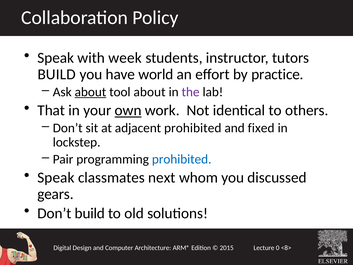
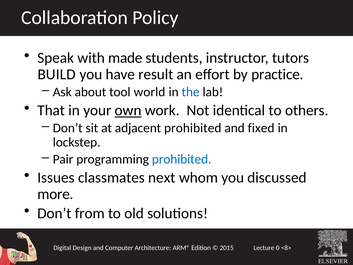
week: week -> made (125, 58)
world: world -> result (156, 74)
about underline: present -> none (90, 92)
tool about: about -> world (150, 92)
the colour: purple -> blue (191, 92)
Speak: Speak -> Issues (56, 177)
gears: gears -> more (55, 194)
Don’t build: build -> from (90, 213)
